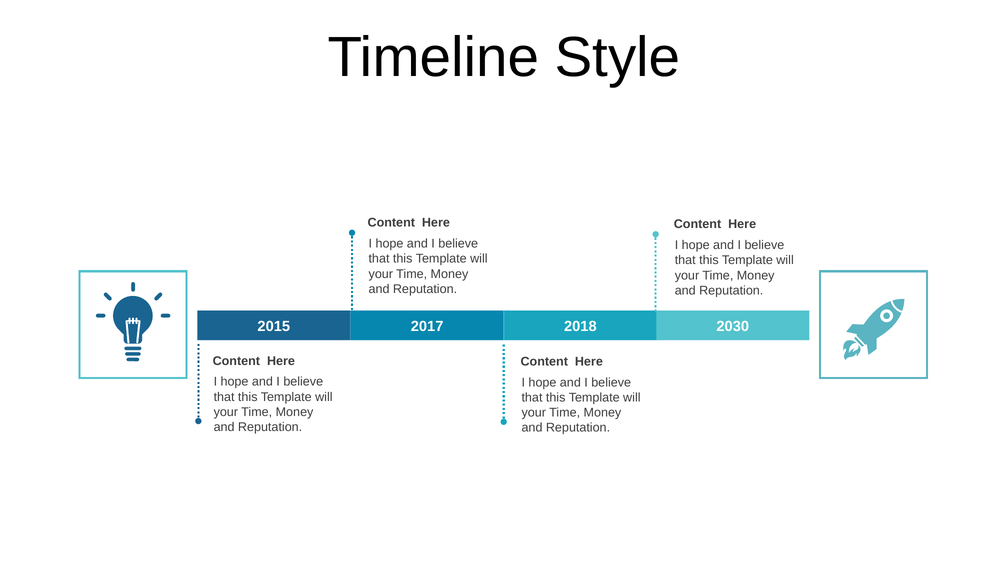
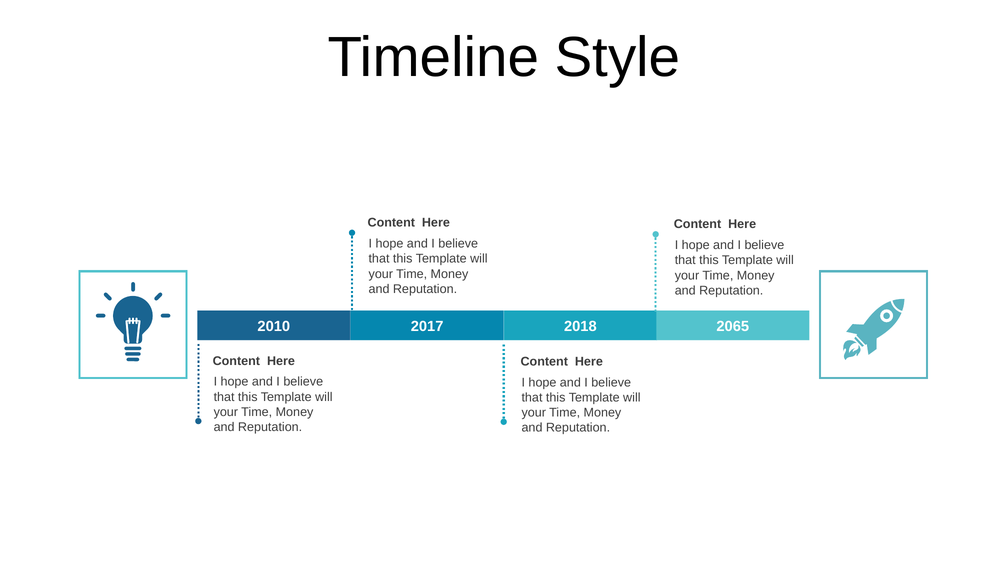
2015: 2015 -> 2010 (274, 326)
2030: 2030 -> 2065 (733, 326)
